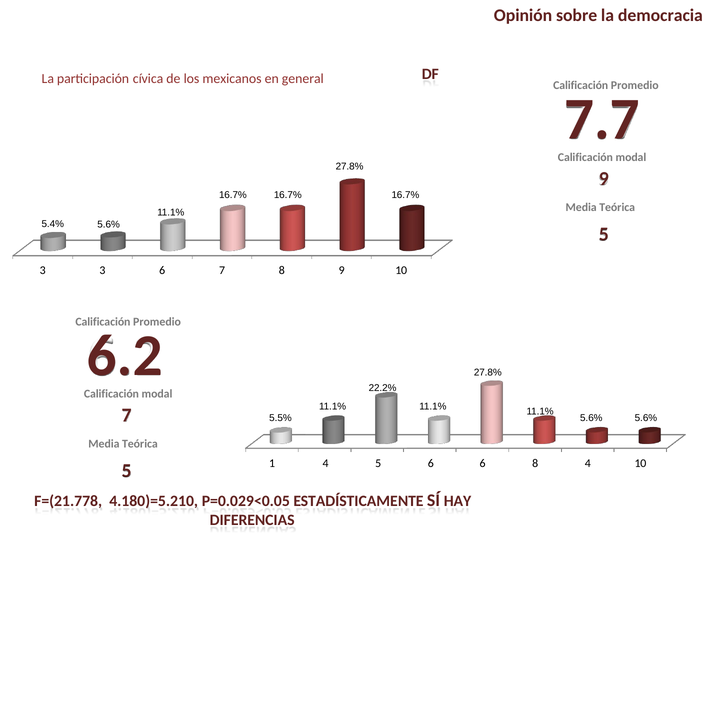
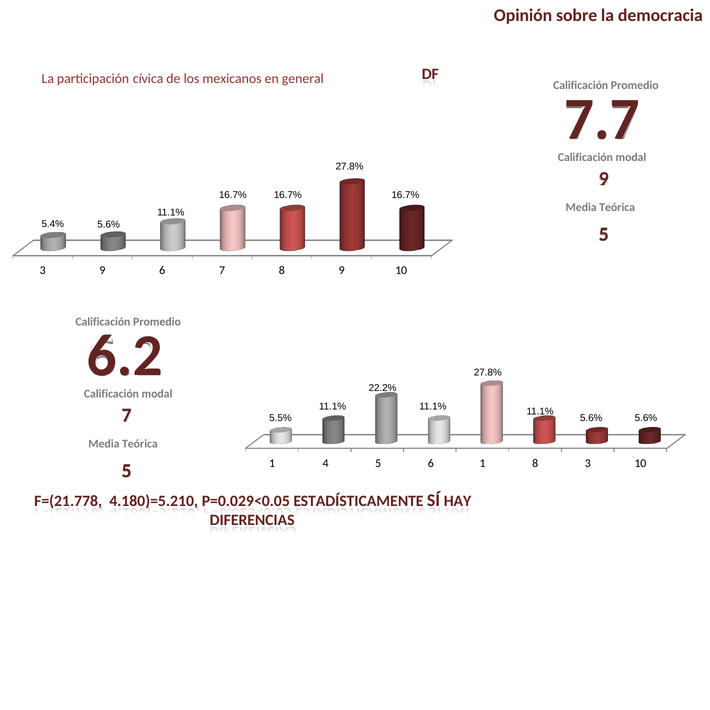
3 3: 3 -> 9 (102, 270)
6 6: 6 -> 1 (483, 463)
8 4: 4 -> 3 (588, 463)
